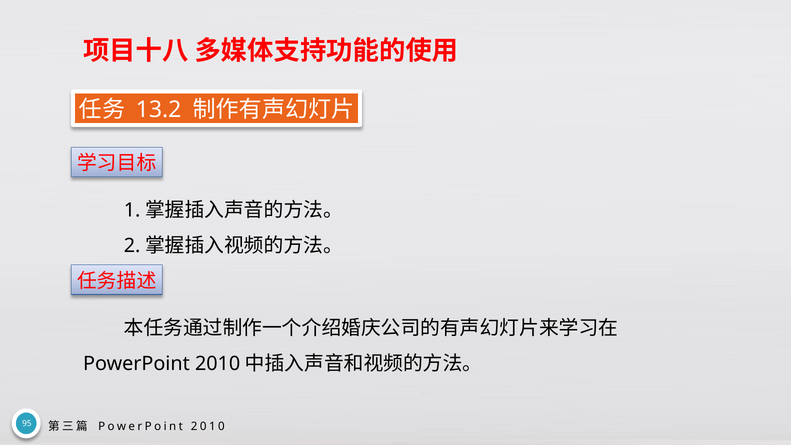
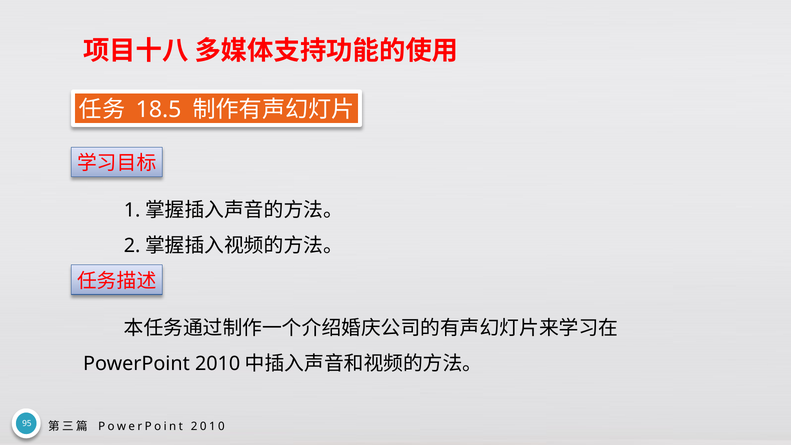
13.2: 13.2 -> 18.5 (159, 110)
